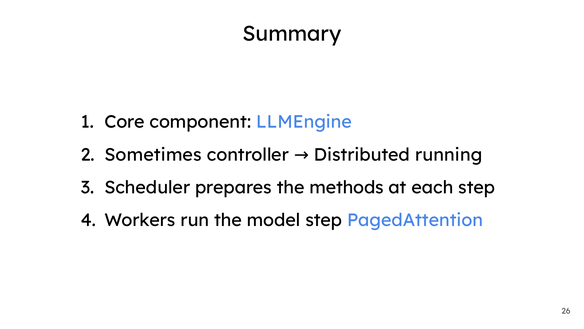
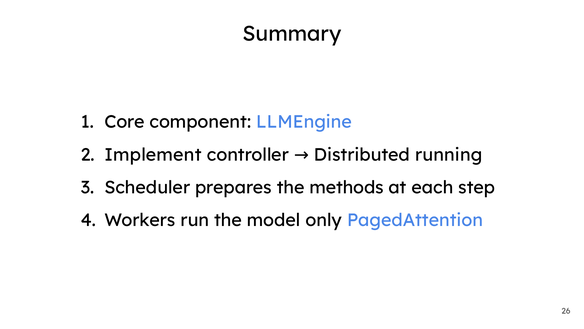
Sometimes: Sometimes -> Implement (153, 155)
model step: step -> only (324, 220)
